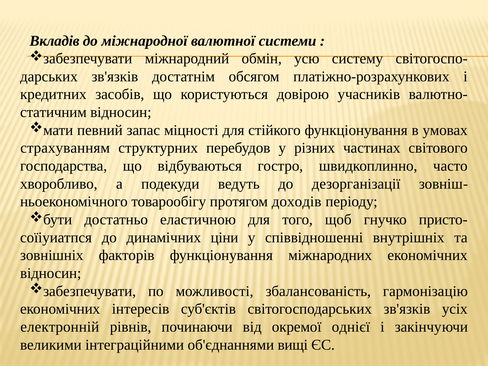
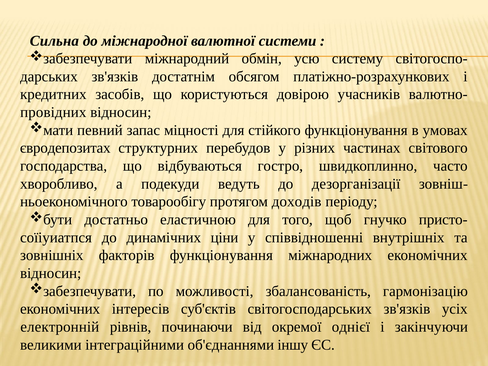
Вкладів: Вкладів -> Сильна (54, 41)
статичним: статичним -> провідних (53, 112)
страхуванням: страхуванням -> євродепозитах (65, 148)
вищі: вищі -> іншу (293, 345)
